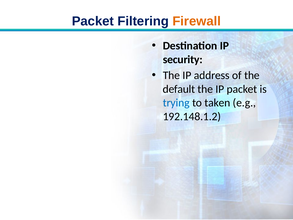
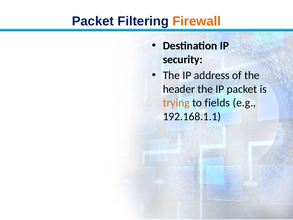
default: default -> header (179, 89)
trying colour: blue -> orange (176, 103)
taken: taken -> fields (217, 103)
192.148.1.2: 192.148.1.2 -> 192.168.1.1 (192, 116)
